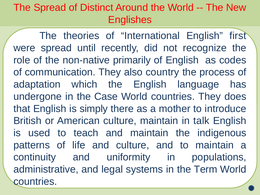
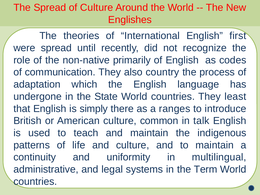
of Distinct: Distinct -> Culture (97, 8)
Case: Case -> State (106, 97)
does: does -> least (235, 97)
mother: mother -> ranges (175, 109)
culture maintain: maintain -> common (159, 121)
populations: populations -> multilingual (219, 157)
